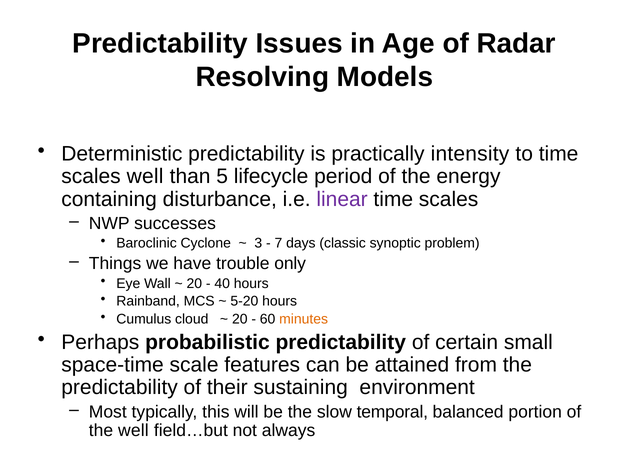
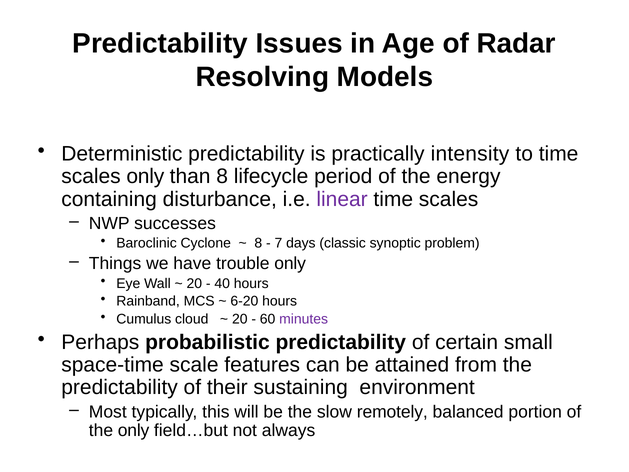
scales well: well -> only (145, 176)
than 5: 5 -> 8 (222, 176)
3: 3 -> 8 (258, 243)
5-20: 5-20 -> 6-20 (244, 301)
minutes colour: orange -> purple (304, 319)
temporal: temporal -> remotely (392, 412)
the well: well -> only (134, 430)
